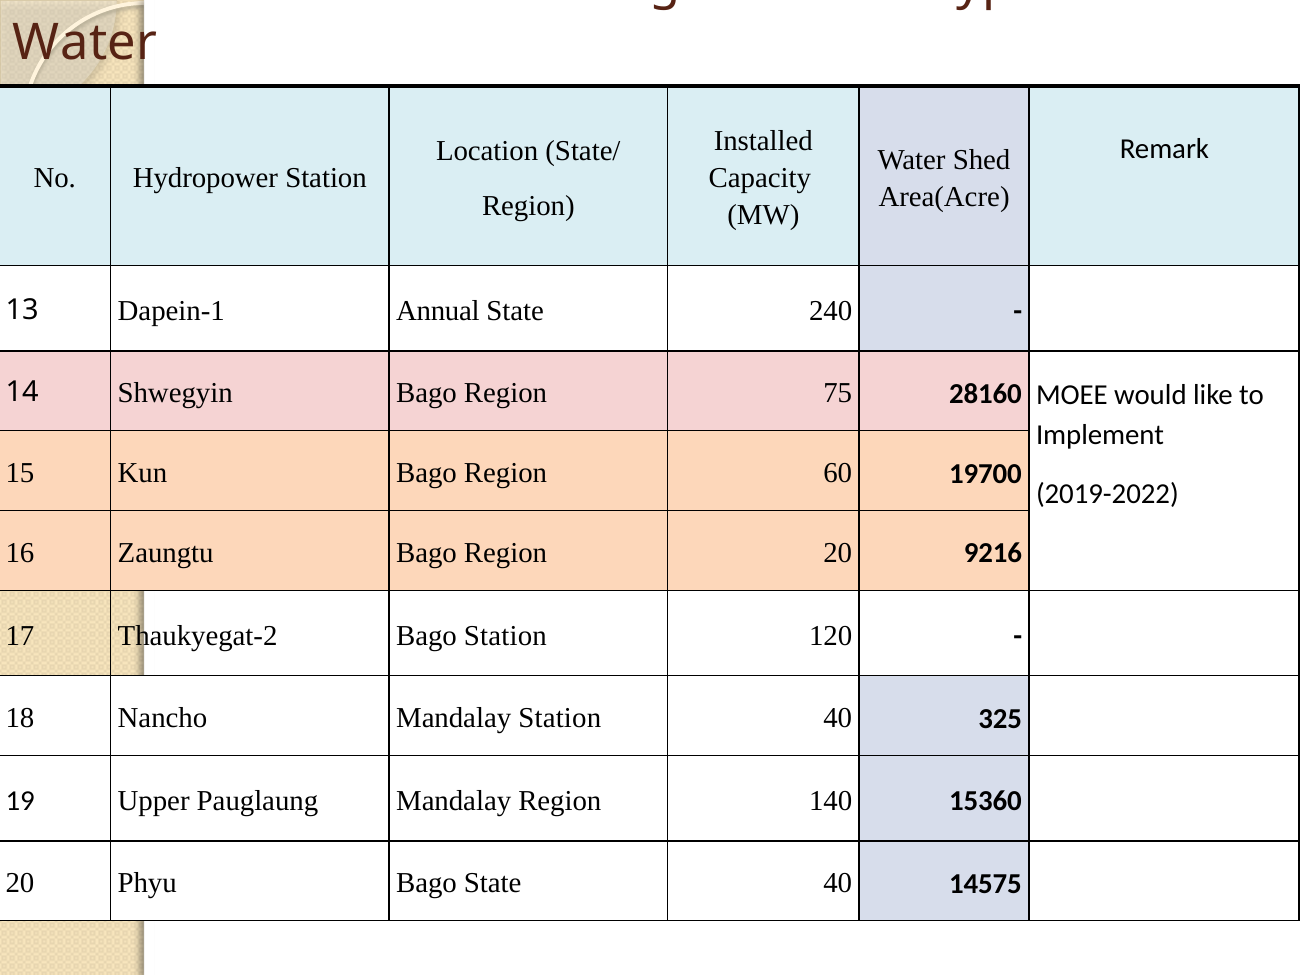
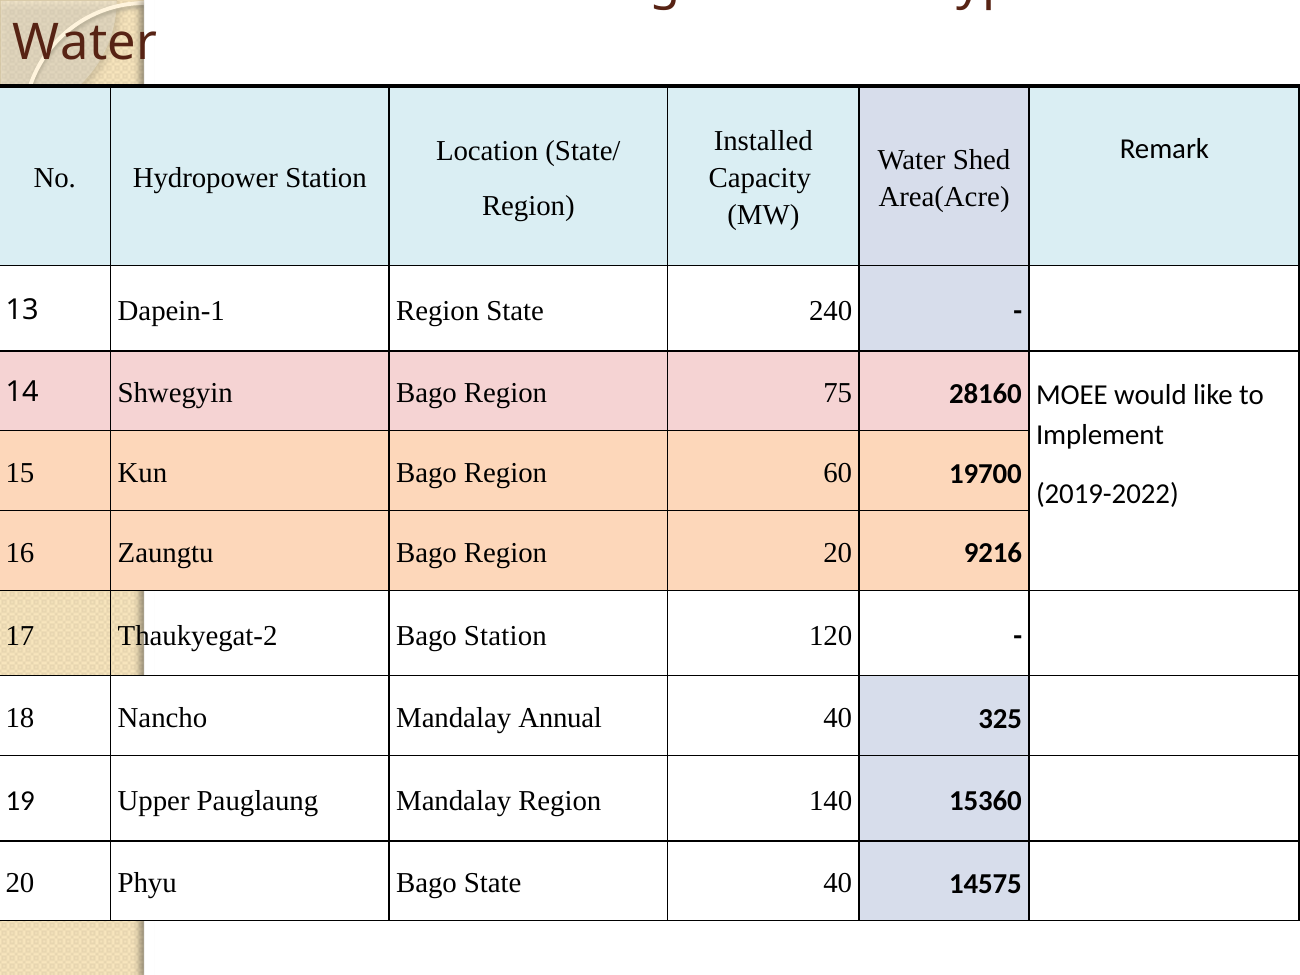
Dapein-1 Annual: Annual -> Region (438, 311)
Mandalay Station: Station -> Annual (560, 718)
